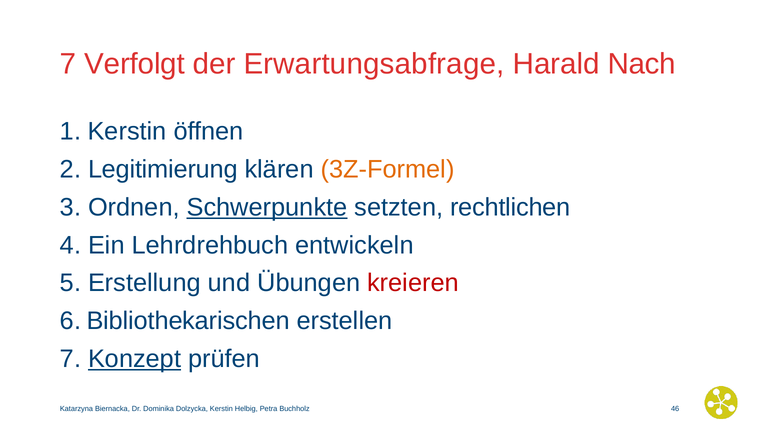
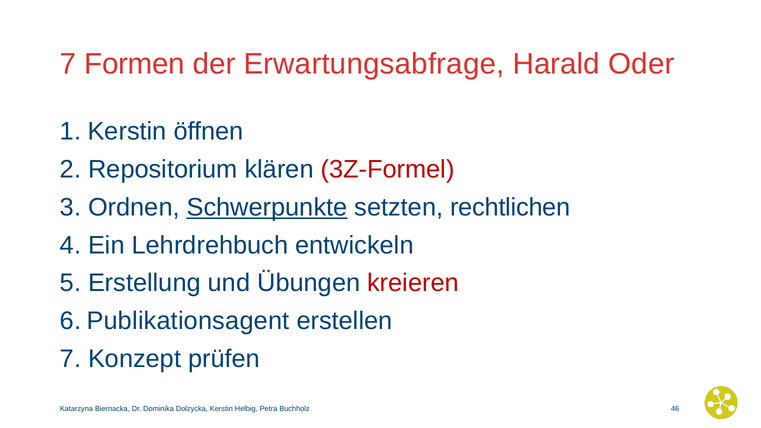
Verfolgt: Verfolgt -> Formen (135, 64)
Nach: Nach -> Oder (641, 64)
Legitimierung: Legitimierung -> Repositorium (163, 169)
3Z-Formel colour: orange -> red (388, 169)
Bibliothekarischen: Bibliothekarischen -> Publikationsagent (188, 321)
Konzept underline: present -> none (135, 359)
